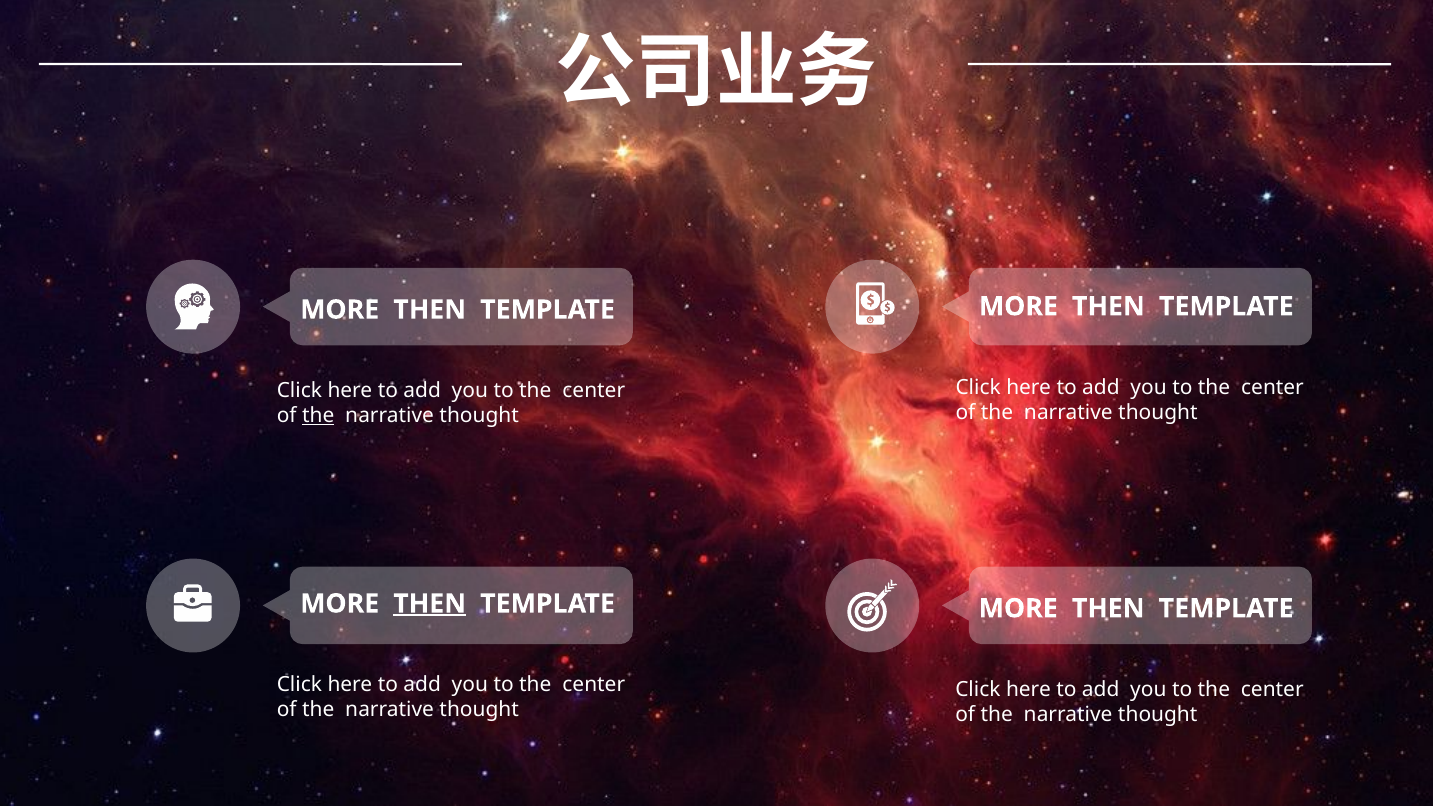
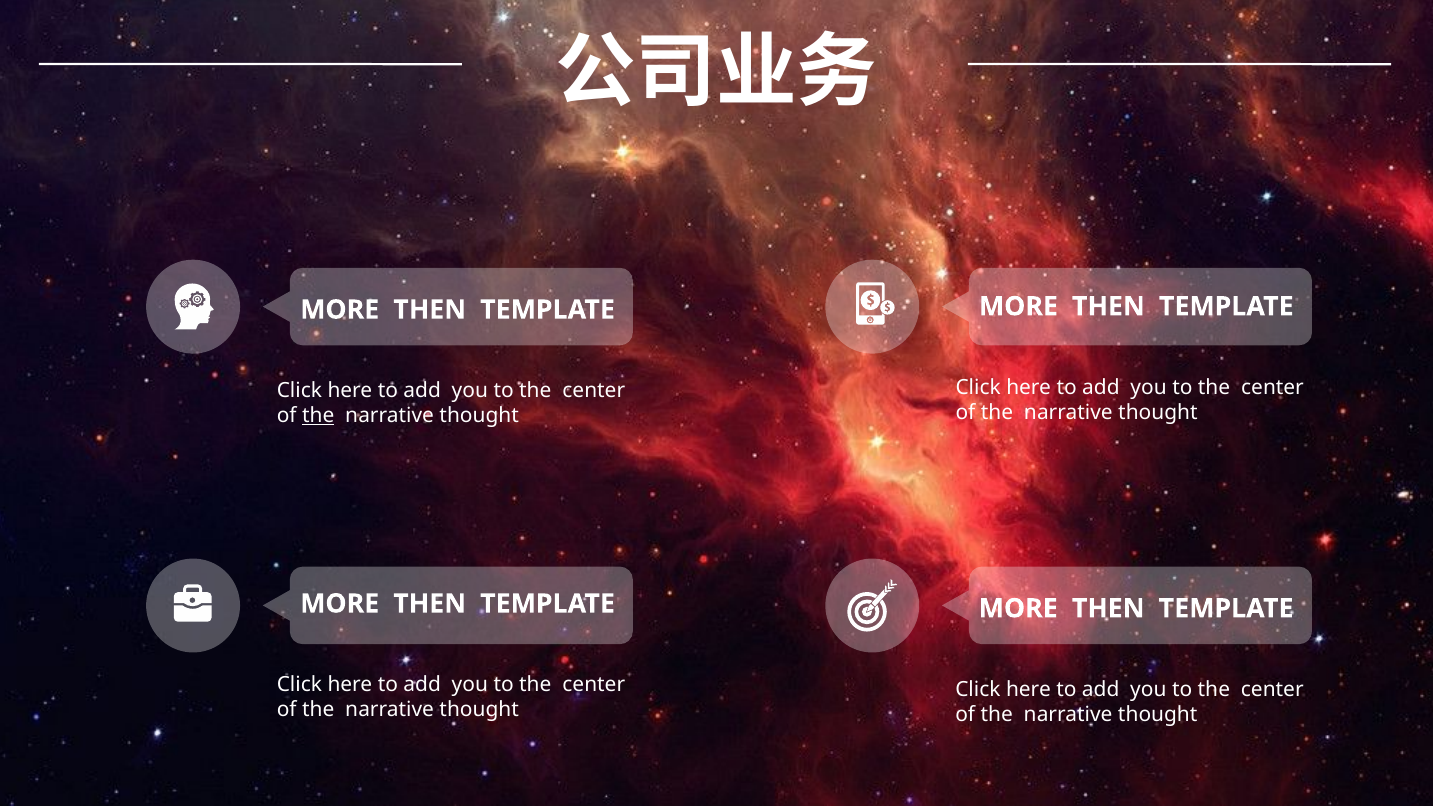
THEN underline: present -> none (430, 604)
